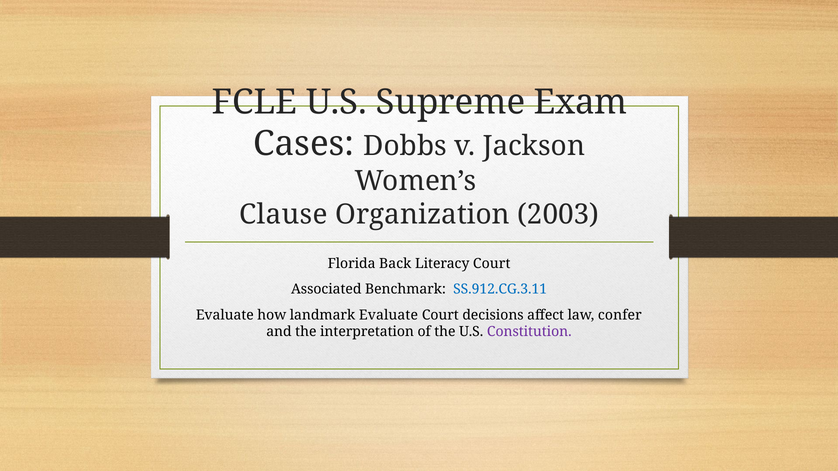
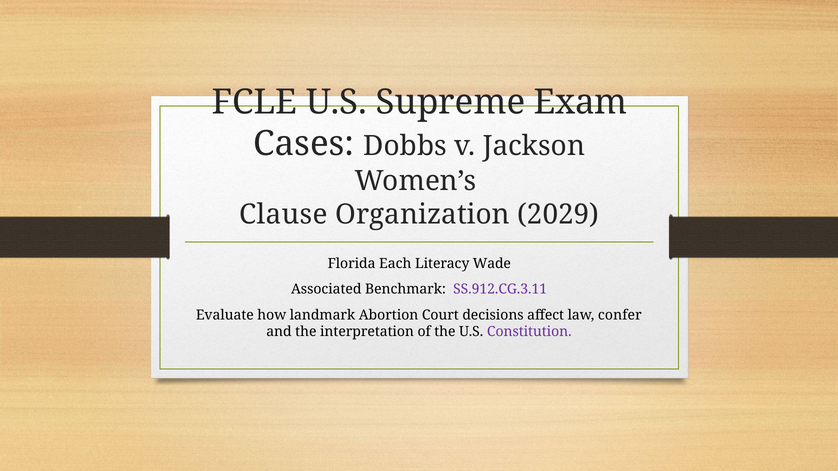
2003: 2003 -> 2029 (558, 215)
Back: Back -> Each (395, 264)
Literacy Court: Court -> Wade (492, 264)
SS.912.CG.3.11 colour: blue -> purple (500, 290)
landmark Evaluate: Evaluate -> Abortion (389, 315)
